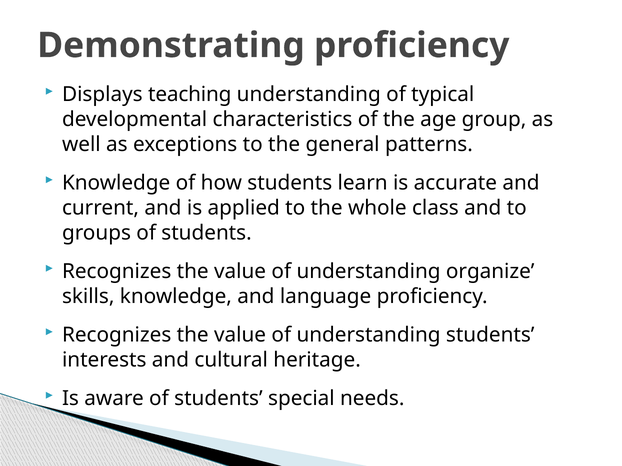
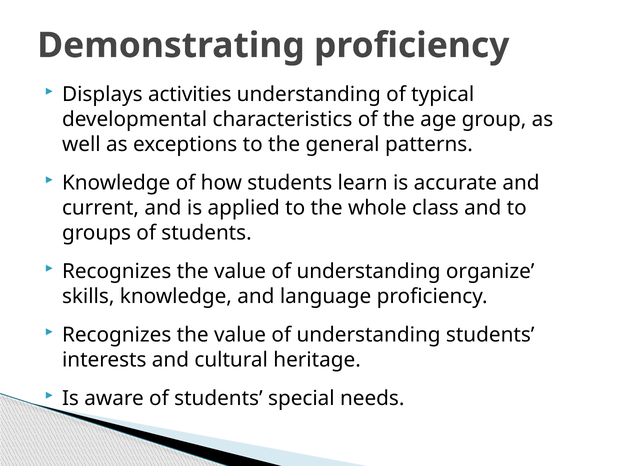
teaching: teaching -> activities (190, 95)
